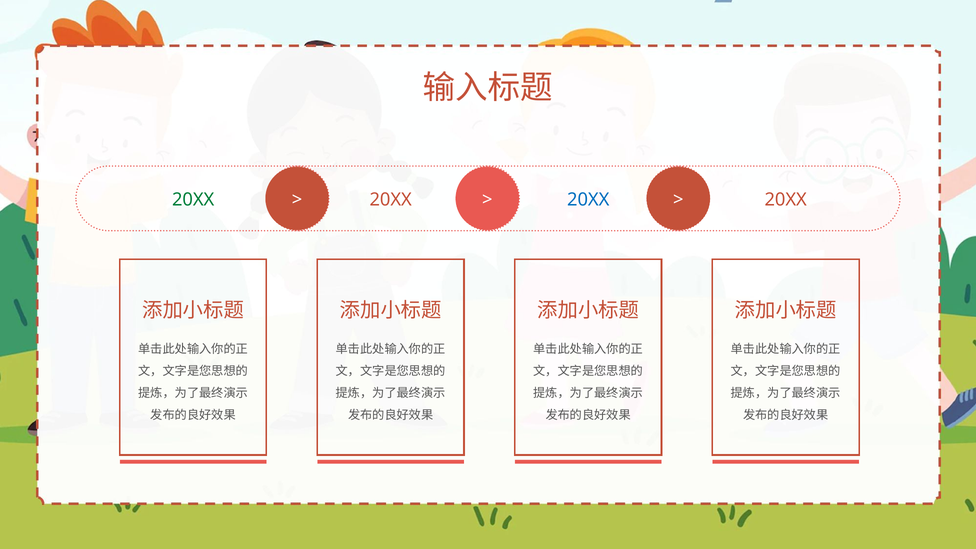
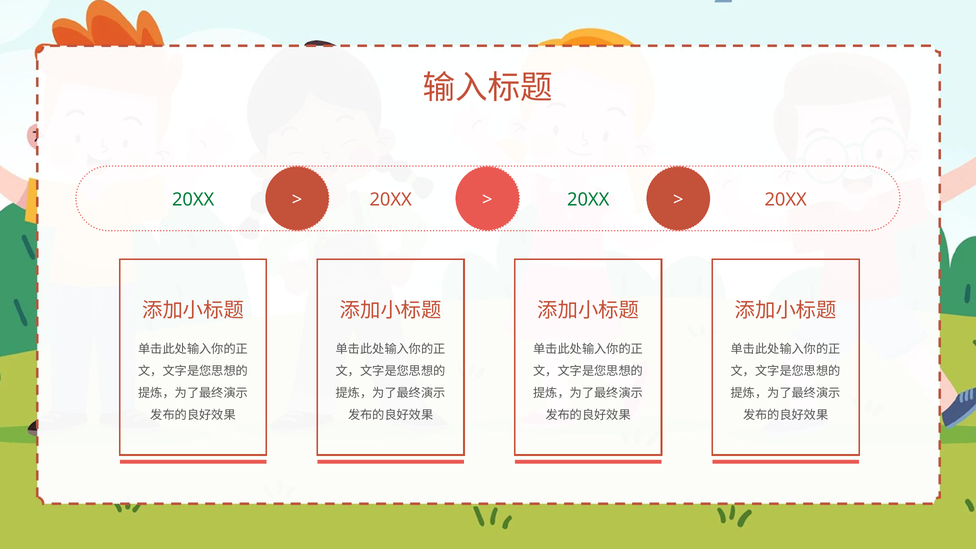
20XX colour: blue -> green (588, 200)
